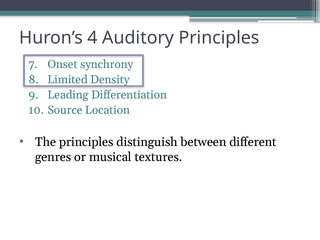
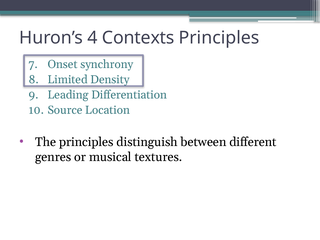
Auditory: Auditory -> Contexts (138, 38)
